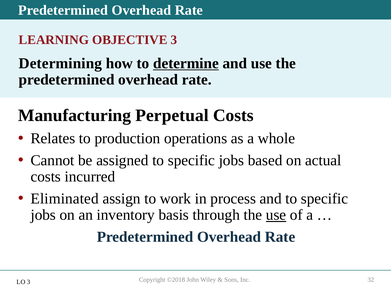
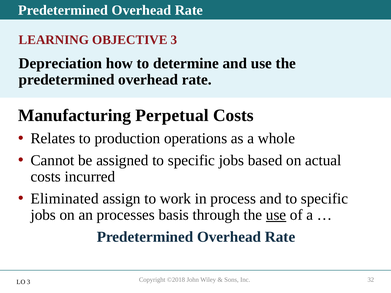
Determining: Determining -> Depreciation (60, 63)
determine underline: present -> none (186, 63)
inventory: inventory -> processes (126, 215)
